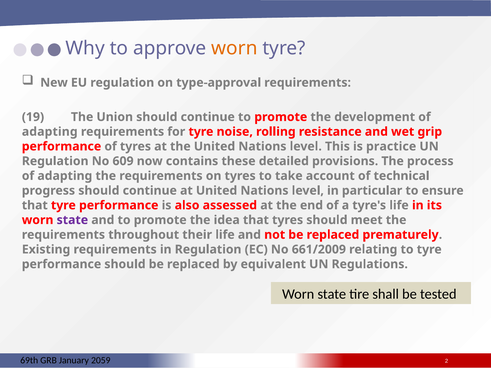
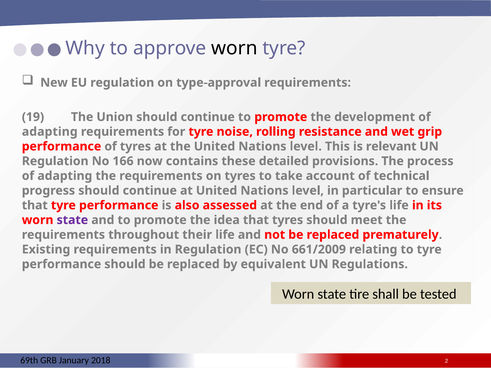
worn colour: orange -> black (234, 48)
practice: practice -> relevant (391, 146)
609: 609 -> 166 (123, 161)
2059: 2059 -> 2018 (101, 361)
